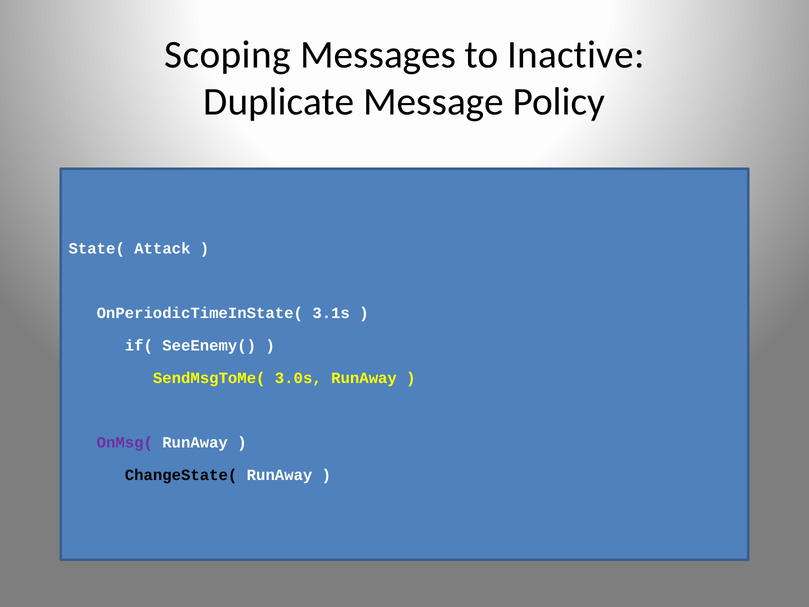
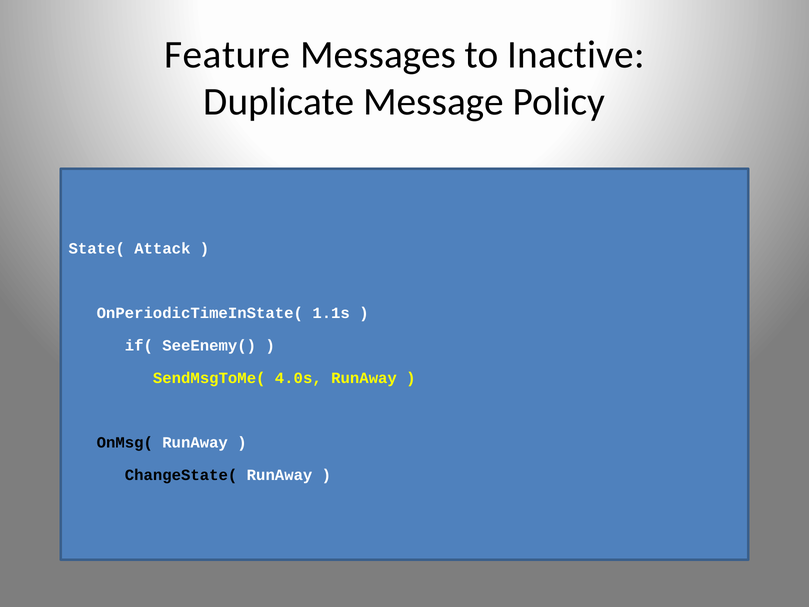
Scoping: Scoping -> Feature (227, 55)
3.1s: 3.1s -> 1.1s (331, 313)
3.0s: 3.0s -> 4.0s (298, 378)
OnMsg( colour: purple -> black (125, 443)
